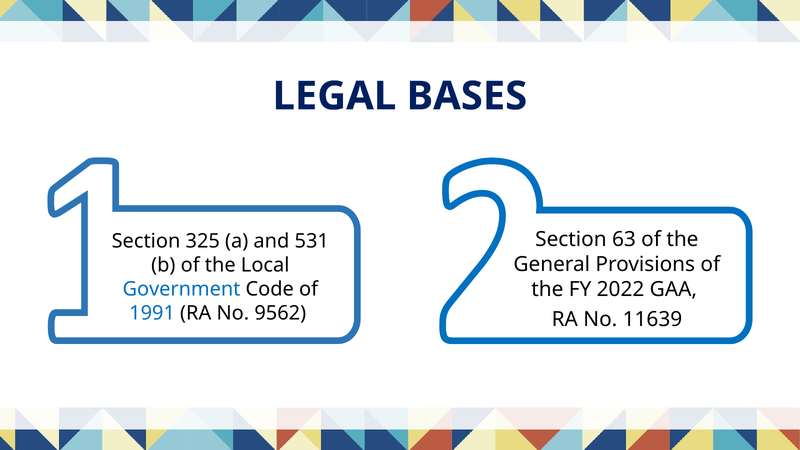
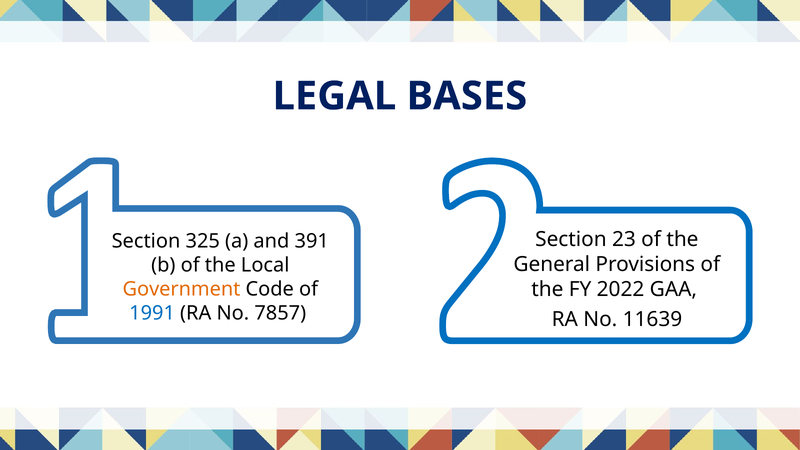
63: 63 -> 23 (624, 239)
531: 531 -> 391 (312, 241)
Government colour: blue -> orange (181, 289)
9562: 9562 -> 7857 (280, 313)
